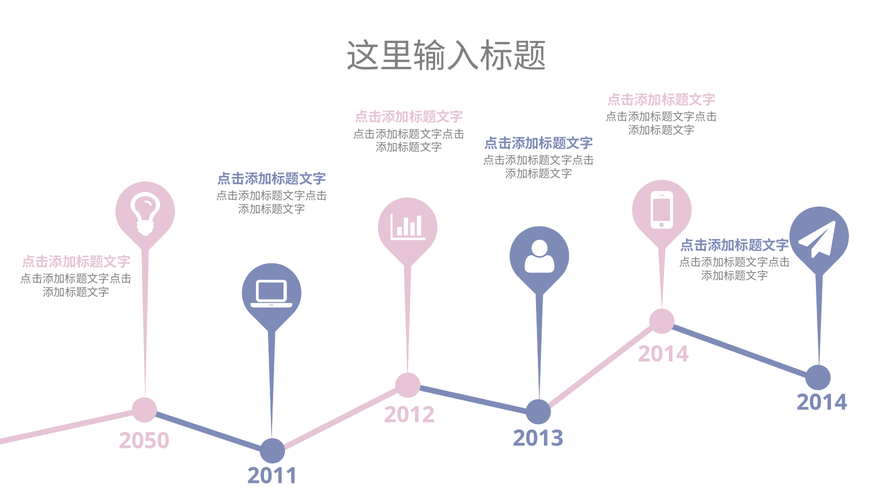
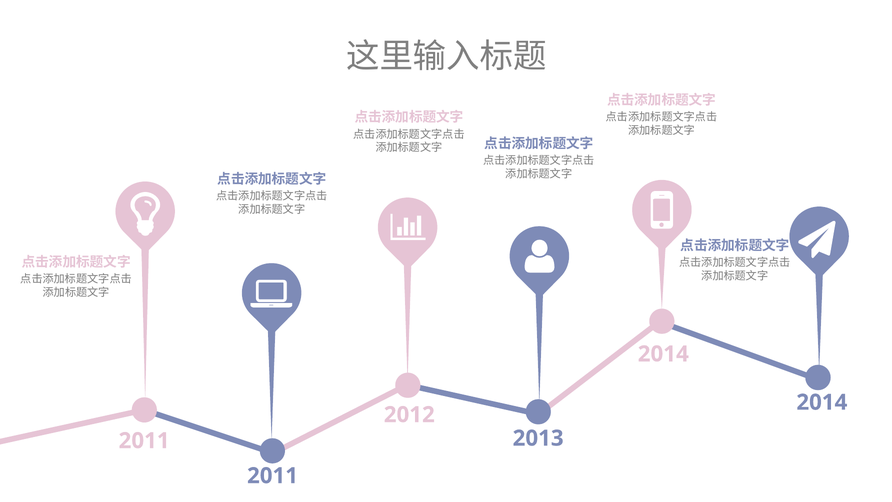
2050: 2050 -> 2011 (144, 441)
